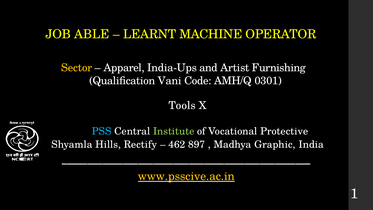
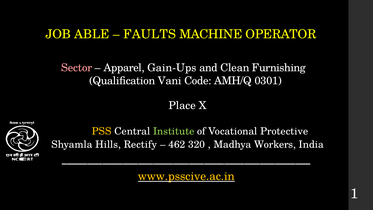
LEARNT: LEARNT -> FAULTS (150, 34)
Sector colour: yellow -> pink (77, 68)
India-Ups: India-Ups -> Gain-Ups (172, 68)
Artist: Artist -> Clean (235, 68)
Tools: Tools -> Place (182, 106)
PSS colour: light blue -> yellow (102, 131)
897: 897 -> 320 (197, 144)
Graphic: Graphic -> Workers (275, 144)
